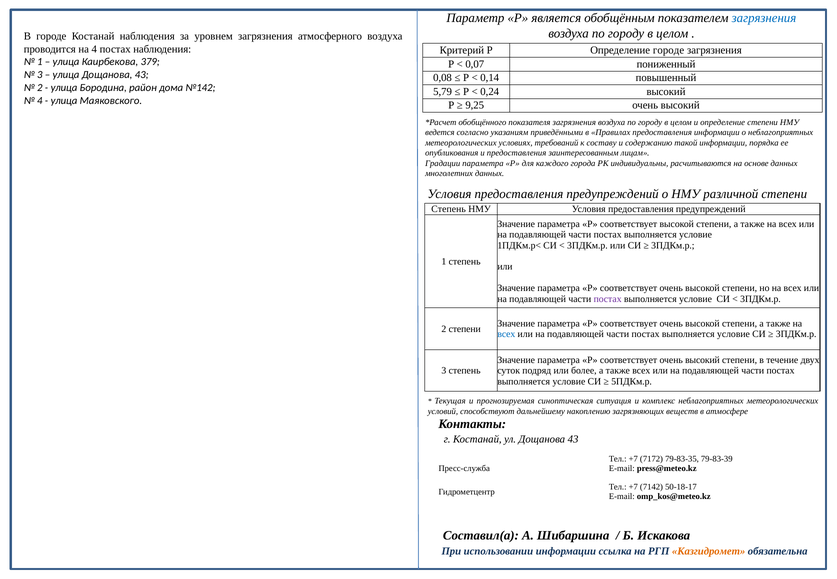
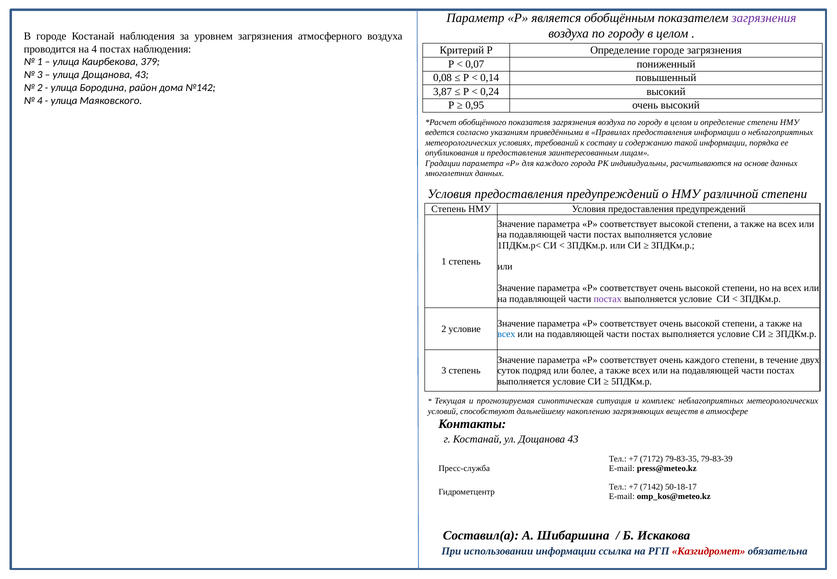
загрязнения colour: blue -> purple (764, 18)
5,79: 5,79 -> 3,87 (443, 92)
9,25: 9,25 -> 0,95 (475, 106)
2 степени: степени -> условие (465, 329)
соответствует очень высокий: высокий -> каждого (702, 360)
Казгидромет colour: orange -> red (709, 552)
